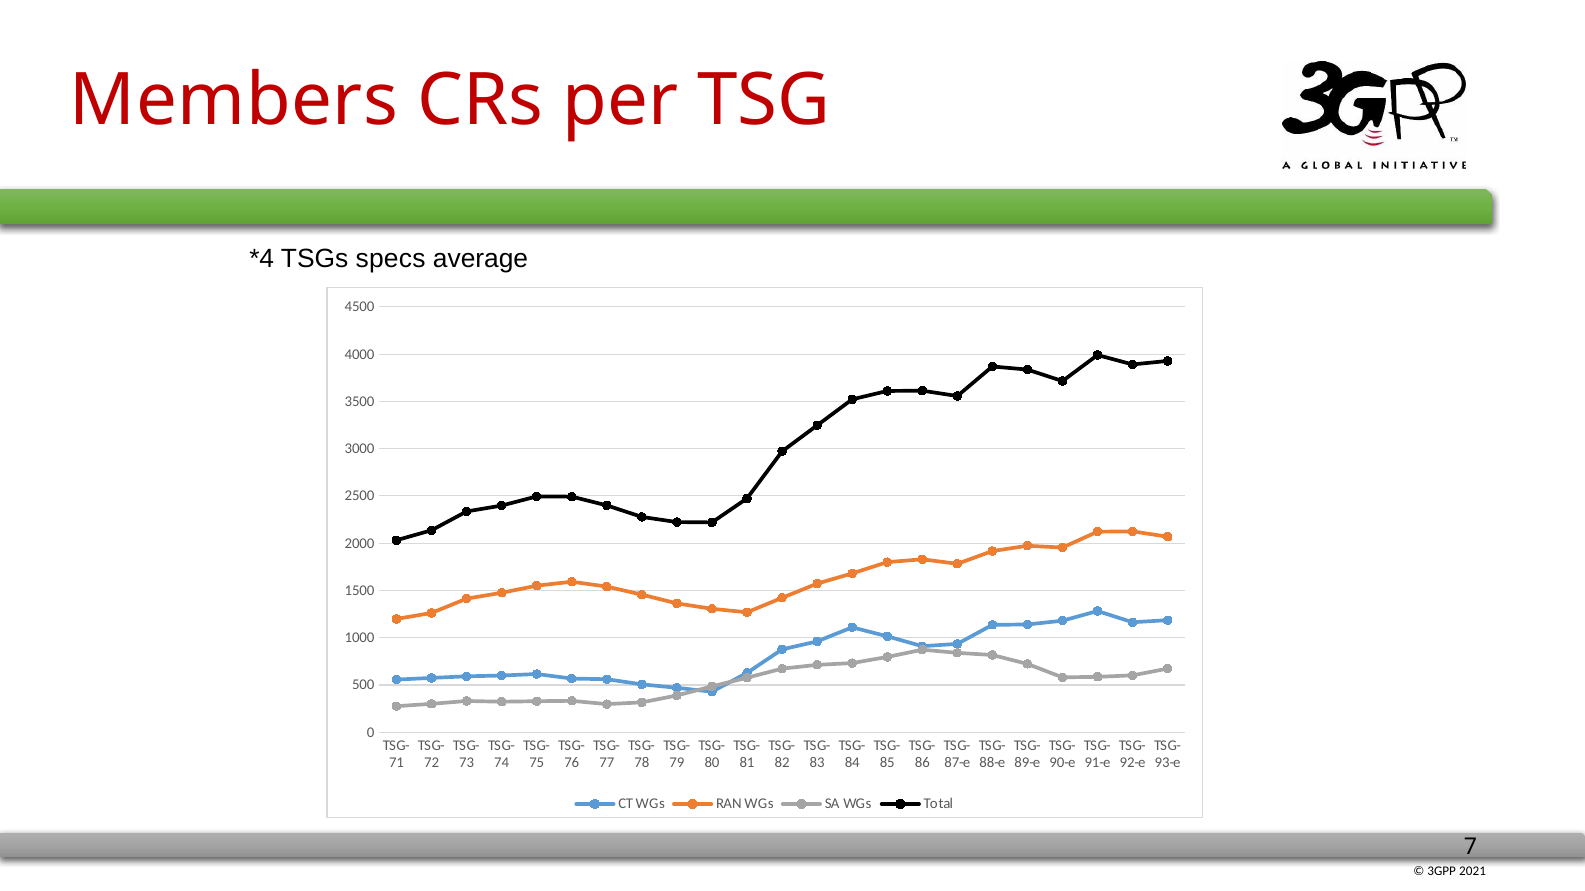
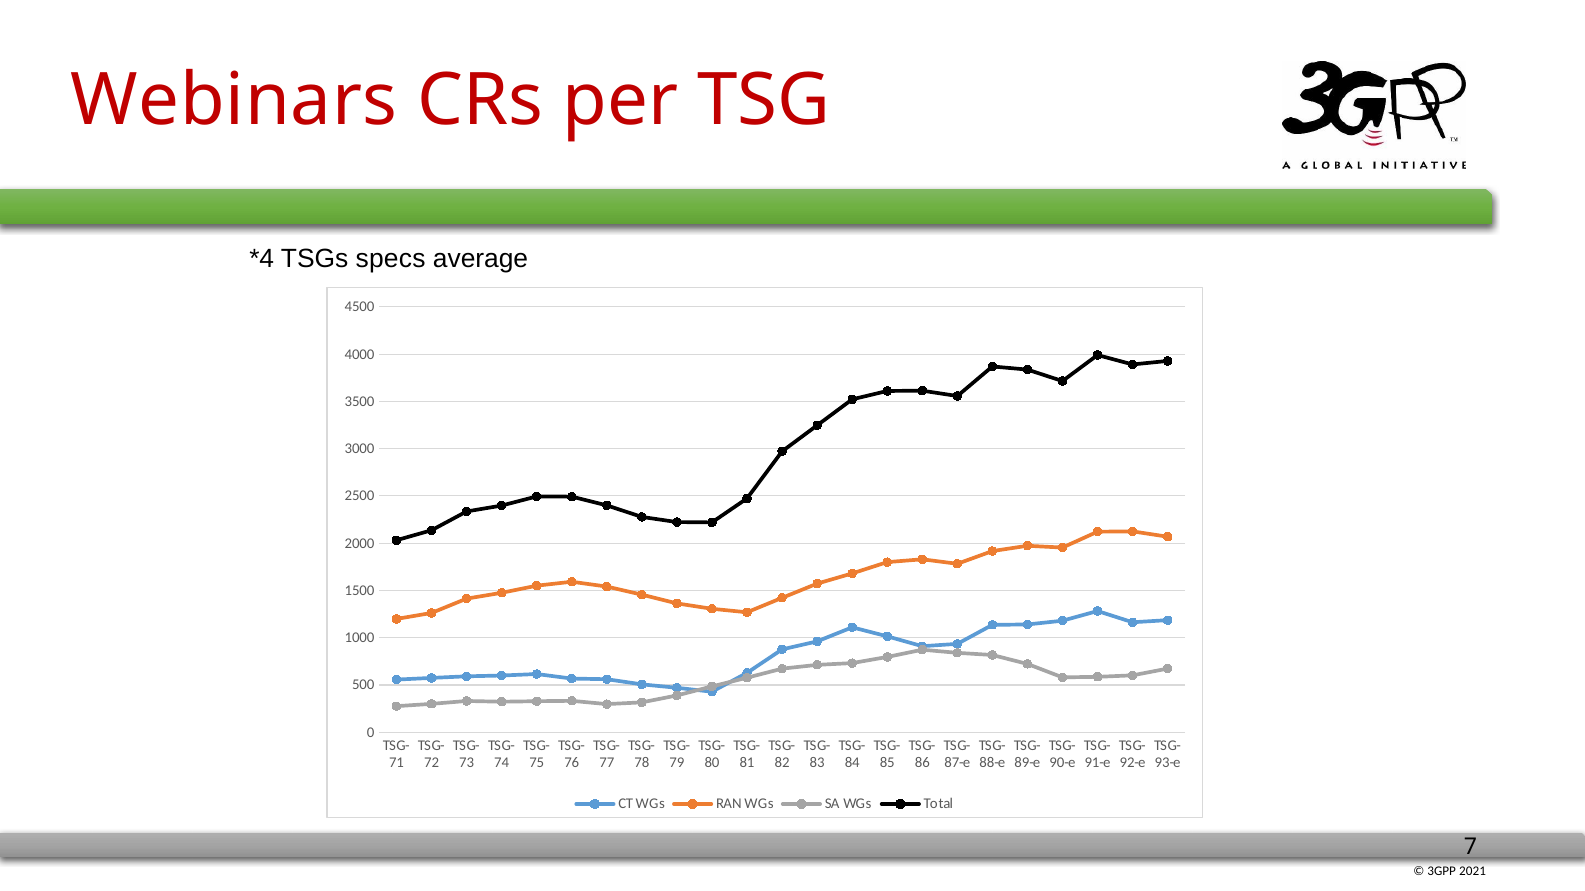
Members: Members -> Webinars (234, 101)
